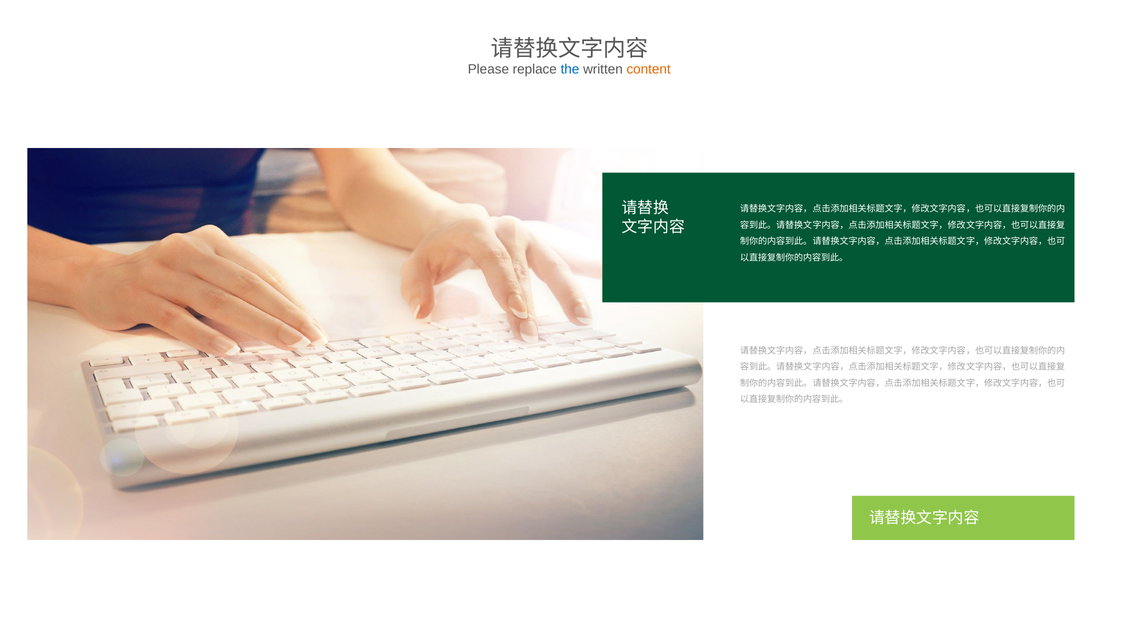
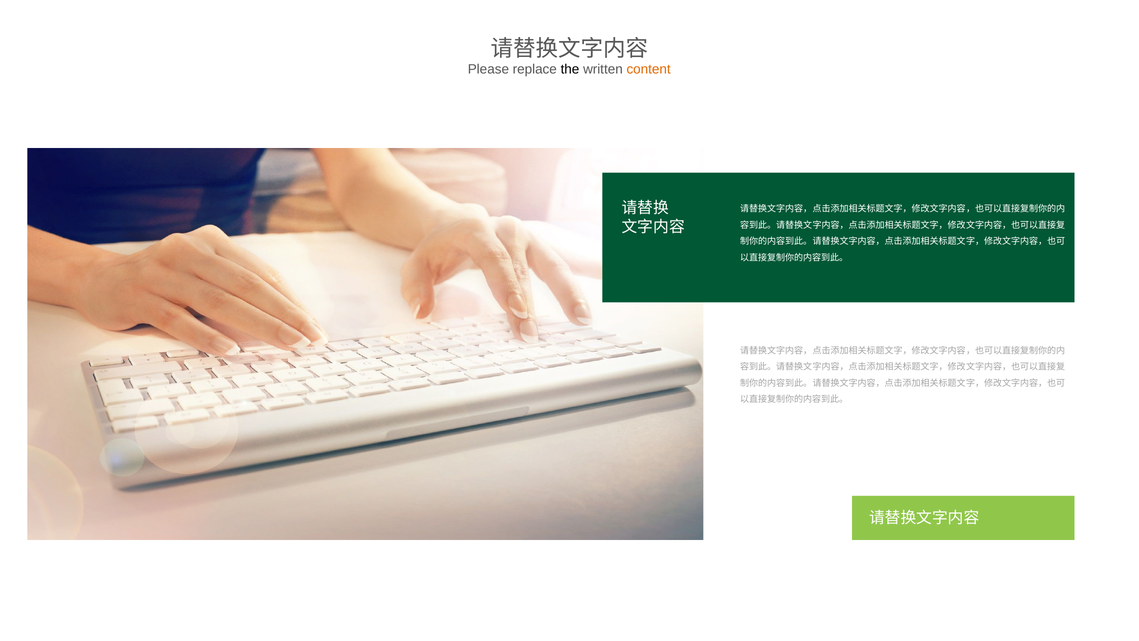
the colour: blue -> black (570, 69)
